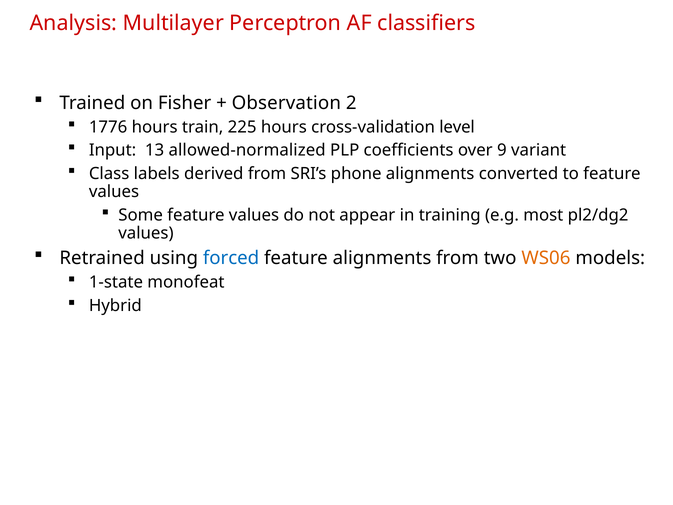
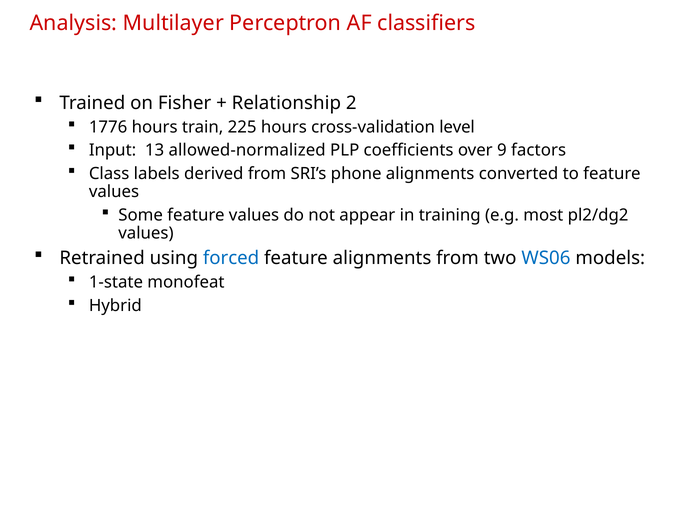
Observation: Observation -> Relationship (286, 103)
variant: variant -> factors (539, 150)
WS06 colour: orange -> blue (546, 258)
